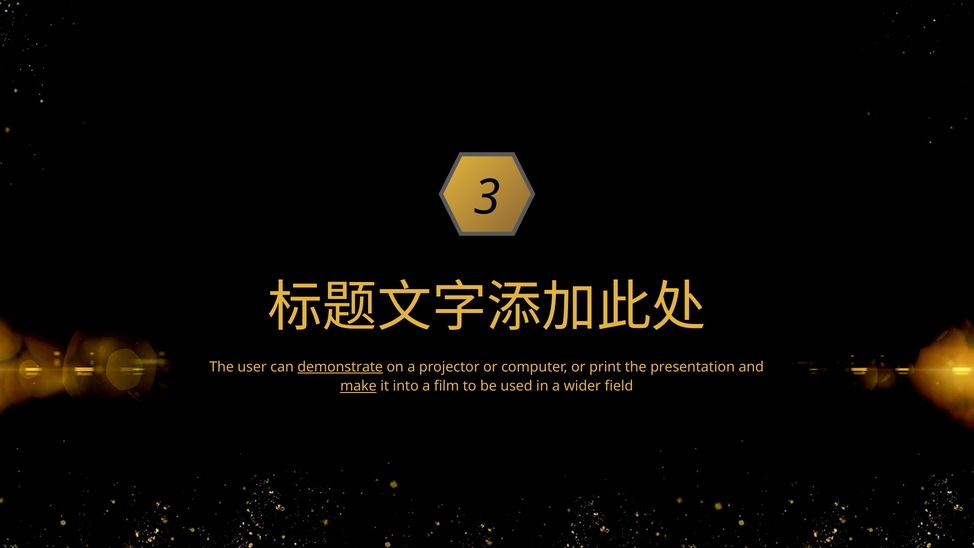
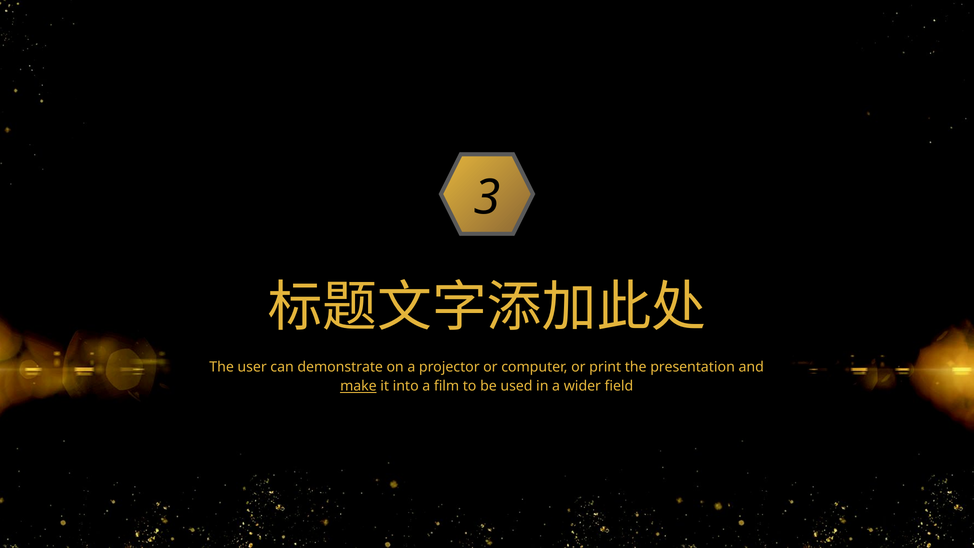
demonstrate underline: present -> none (340, 367)
